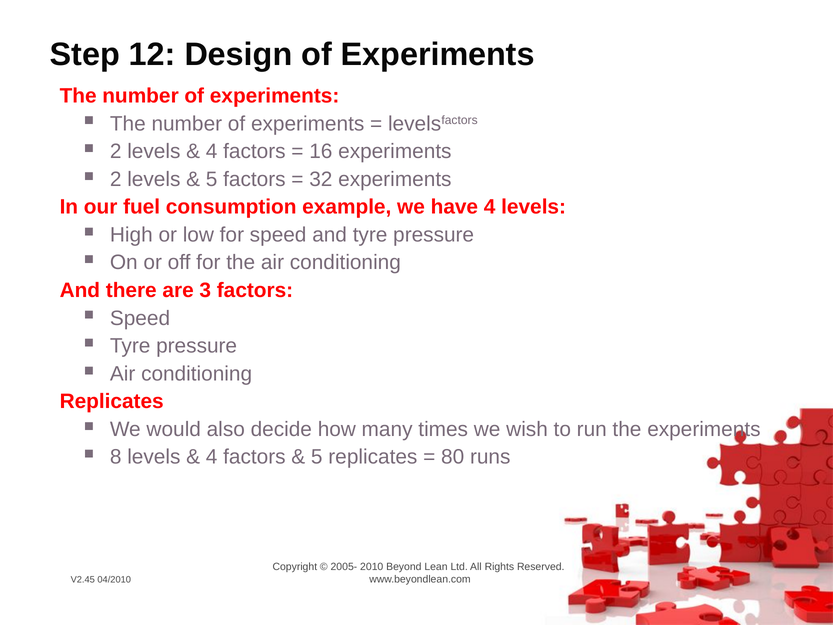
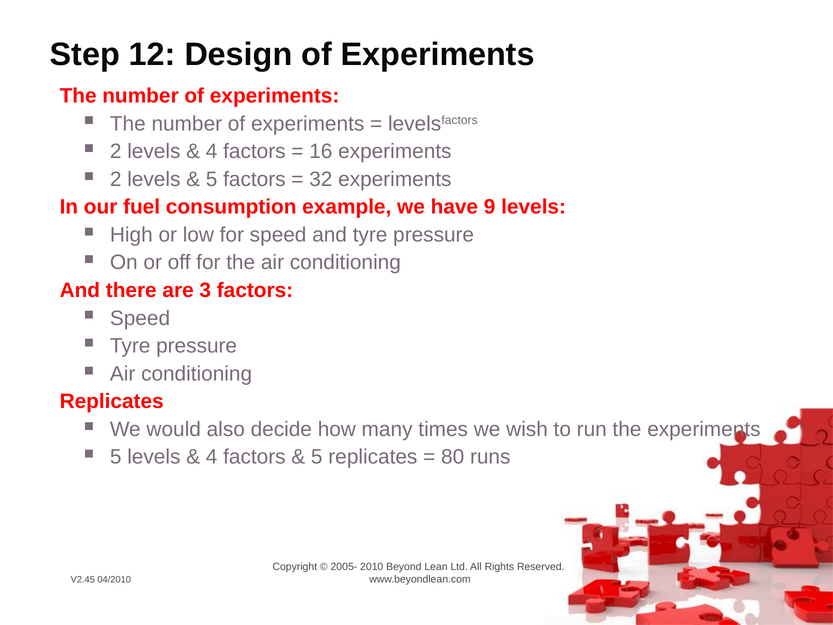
have 4: 4 -> 9 (490, 207)
8: 8 -> 5 (116, 457)
